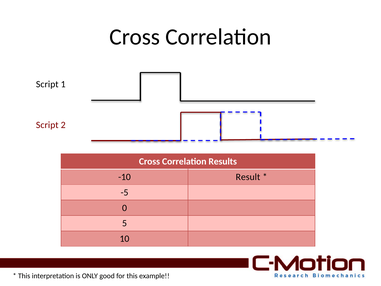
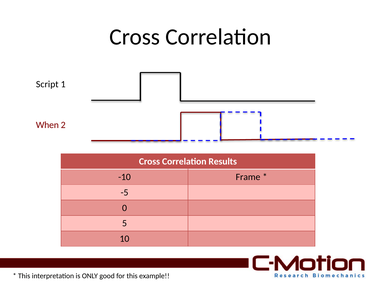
Script: Script -> When (47, 125)
Result: Result -> Frame (248, 177)
